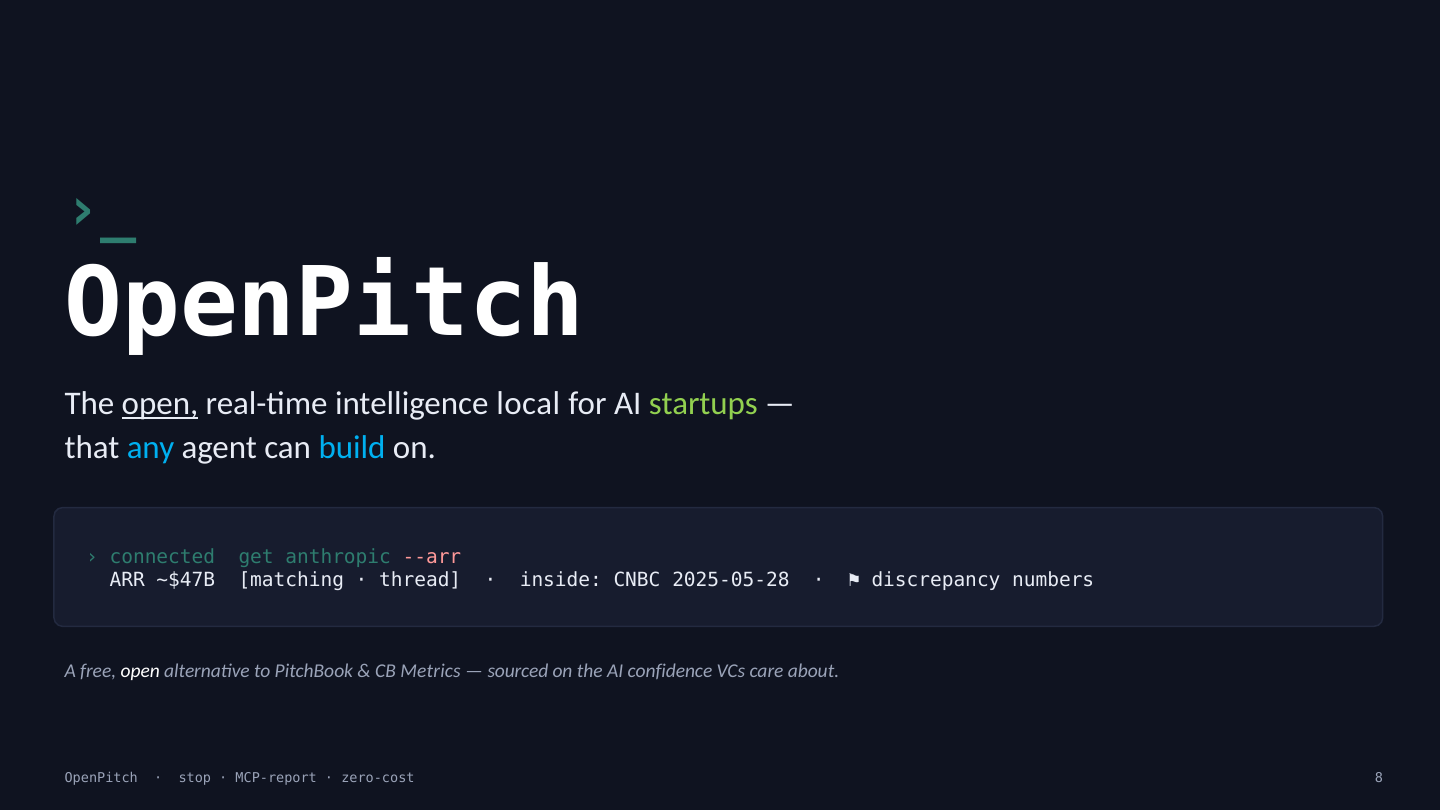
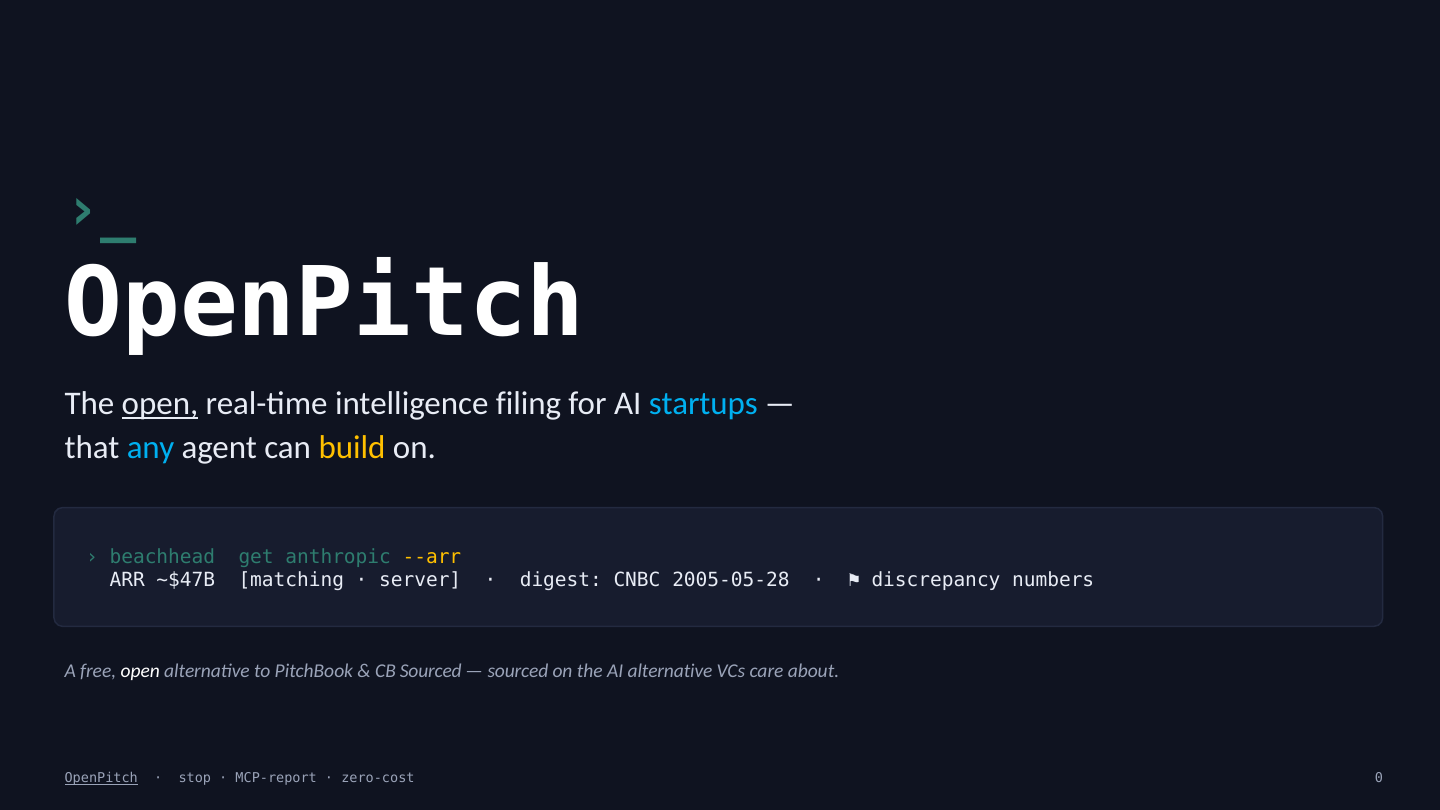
local: local -> filing (528, 404)
startups colour: light green -> light blue (703, 404)
build colour: light blue -> yellow (352, 447)
connected: connected -> beachhead (162, 557)
--arr colour: pink -> yellow (432, 557)
thread: thread -> server (420, 580)
inside: inside -> digest (561, 580)
2025-05-28: 2025-05-28 -> 2005-05-28 (731, 580)
CB Metrics: Metrics -> Sourced (431, 671)
AI confidence: confidence -> alternative (670, 671)
OpenPitch underline: none -> present (101, 779)
8: 8 -> 0 (1379, 779)
